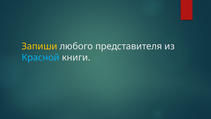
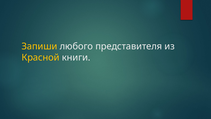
Красной colour: light blue -> yellow (41, 57)
